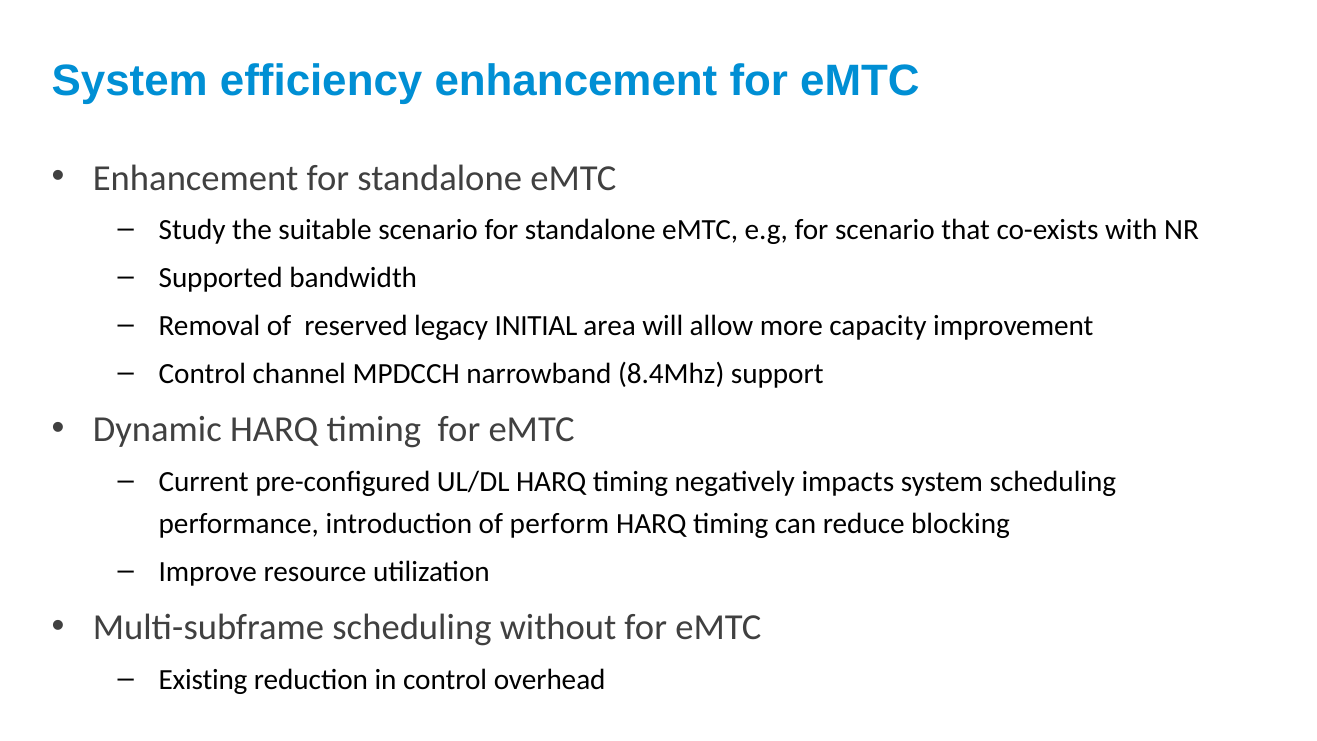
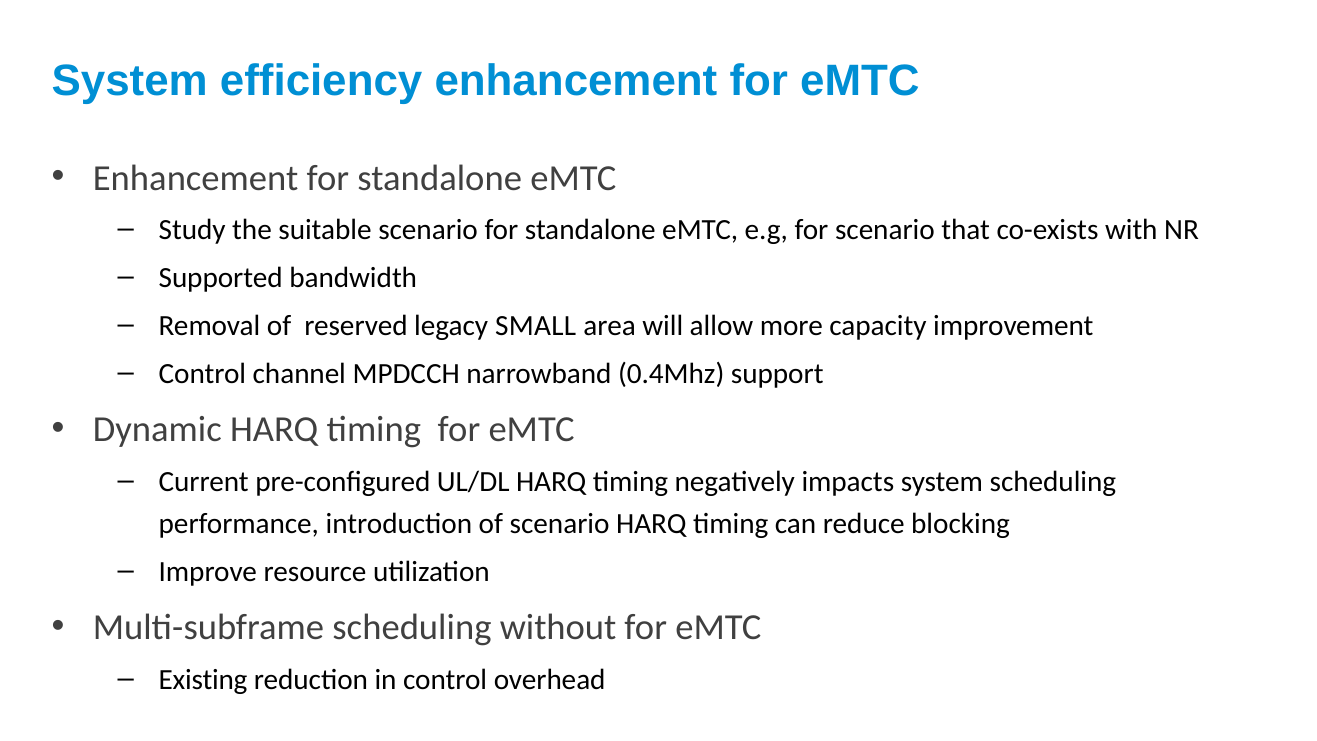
INITIAL: INITIAL -> SMALL (536, 326)
8.4Mhz: 8.4Mhz -> 0.4Mhz (671, 374)
of perform: perform -> scenario (560, 524)
